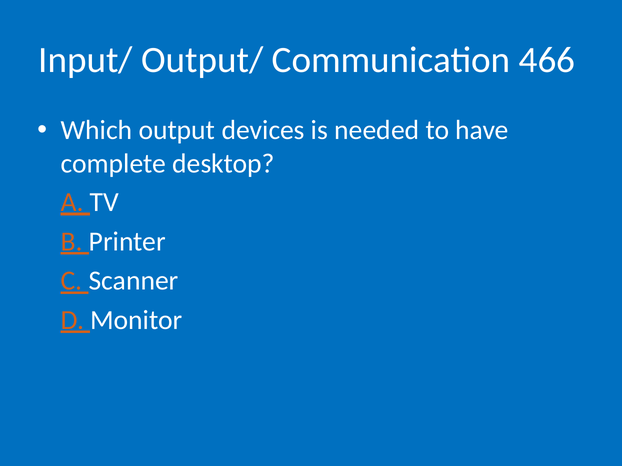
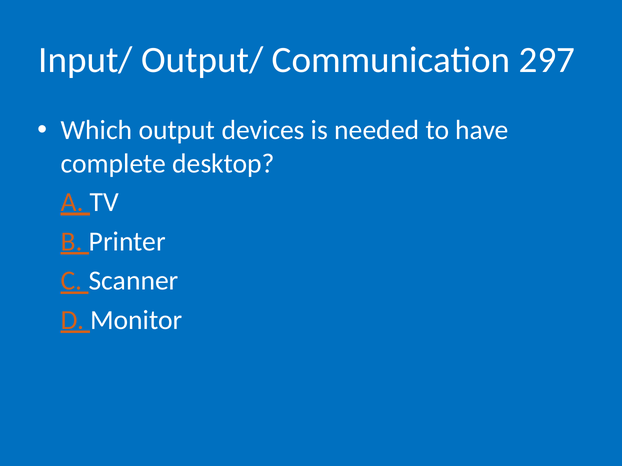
466: 466 -> 297 (547, 60)
